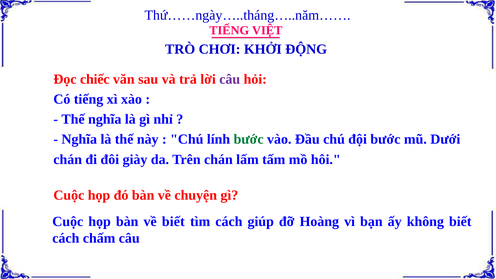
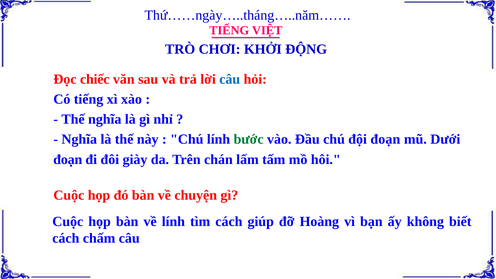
câu colour: purple -> blue (230, 79)
đội bước: bước -> đoạn (385, 139)
chán: chán -> đoạn (68, 159)
về biết: biết -> lính (173, 221)
